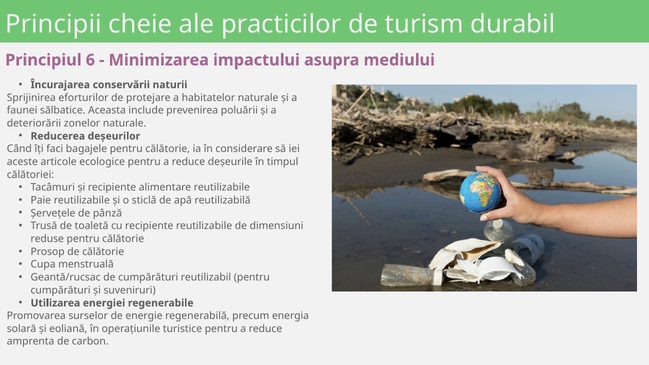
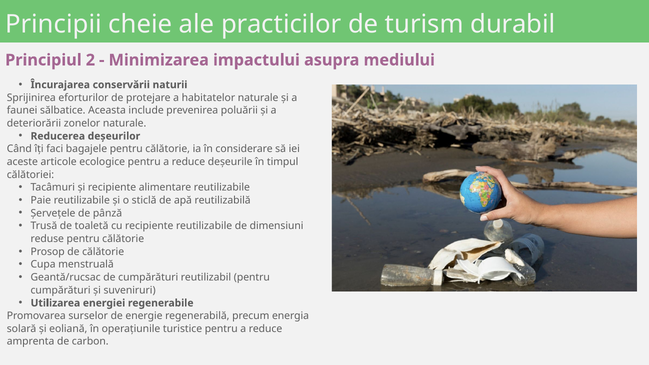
6: 6 -> 2 (90, 60)
